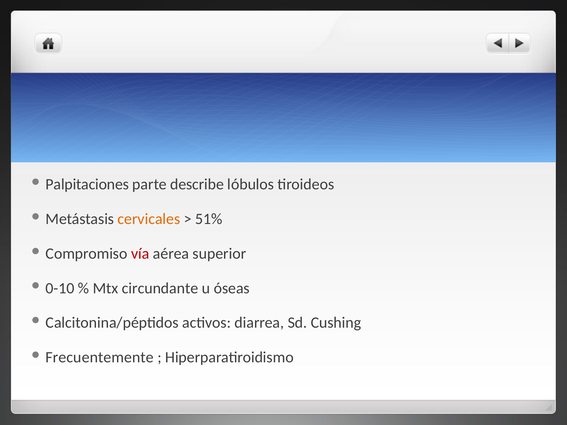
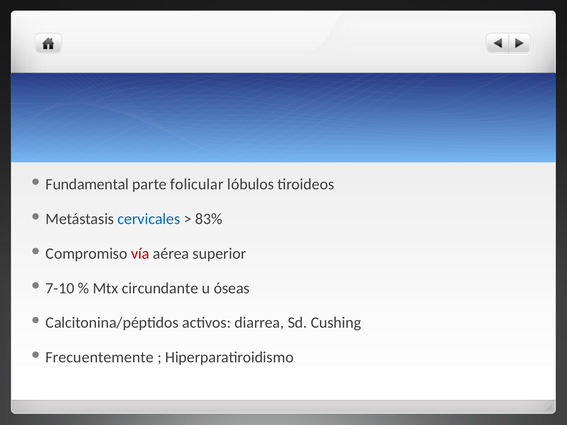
Palpitaciones: Palpitaciones -> Fundamental (87, 184)
describe: describe -> folicular (197, 184)
cervicales colour: orange -> blue (149, 219)
51%: 51% -> 83% (209, 219)
0-10: 0-10 -> 7-10 (60, 288)
